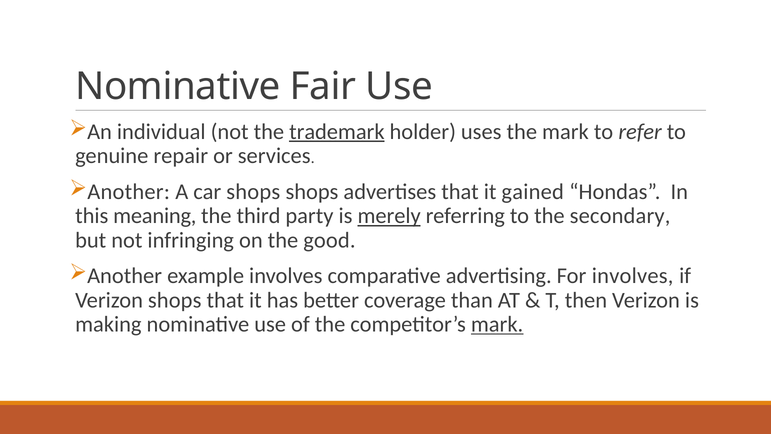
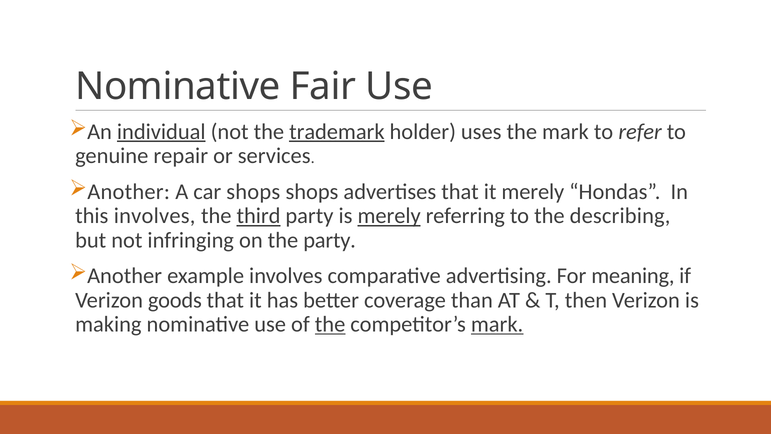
individual underline: none -> present (161, 132)
it gained: gained -> merely (533, 191)
this meaning: meaning -> involves (155, 216)
third underline: none -> present (259, 216)
secondary: secondary -> describing (620, 216)
the good: good -> party (330, 240)
For involves: involves -> meaning (633, 276)
Verizon shops: shops -> goods (175, 300)
the underline: none -> present (330, 324)
